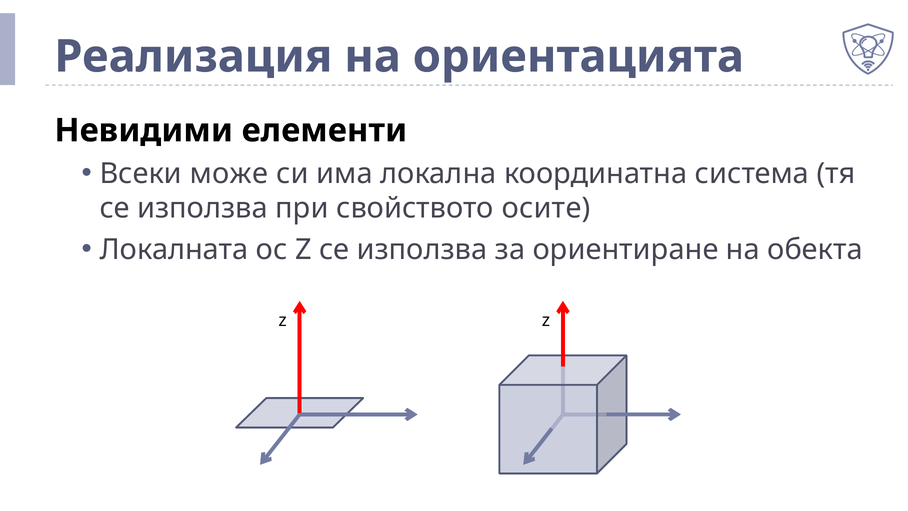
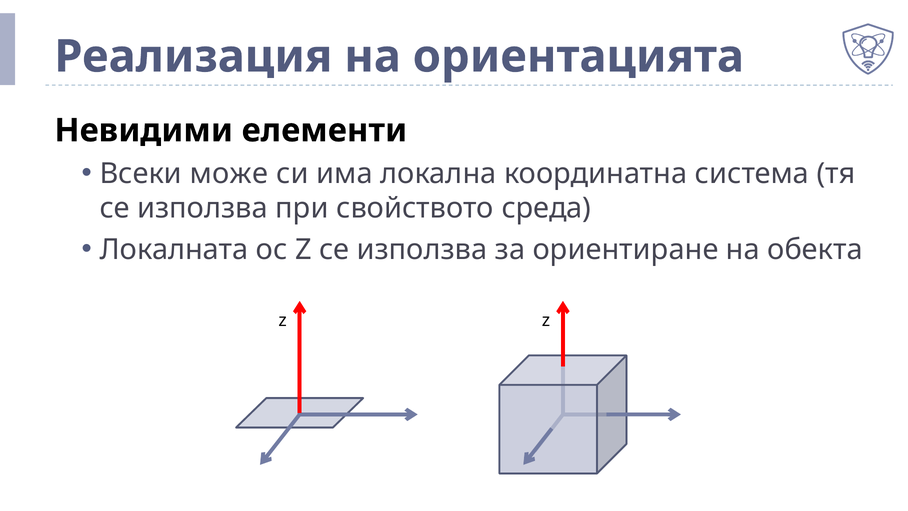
осите: осите -> среда (546, 208)
